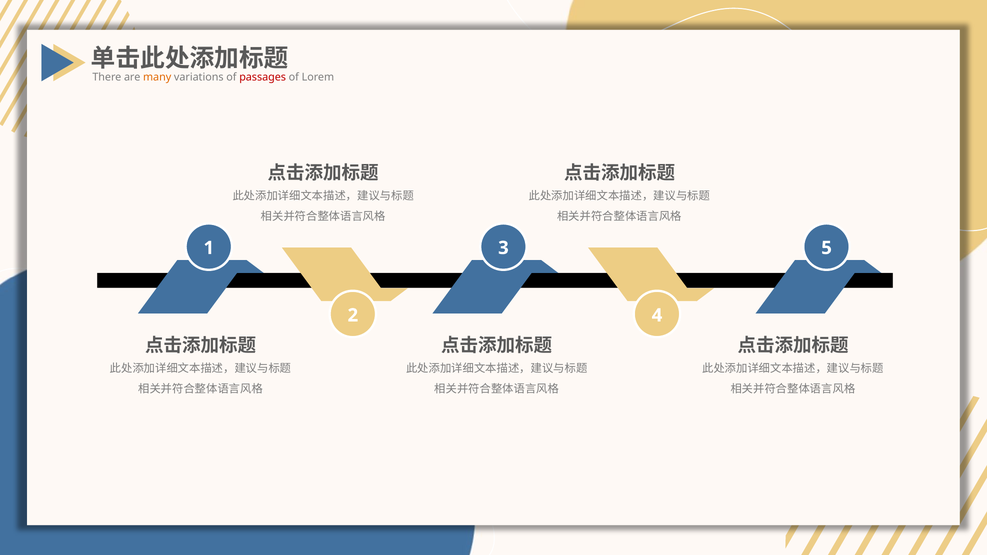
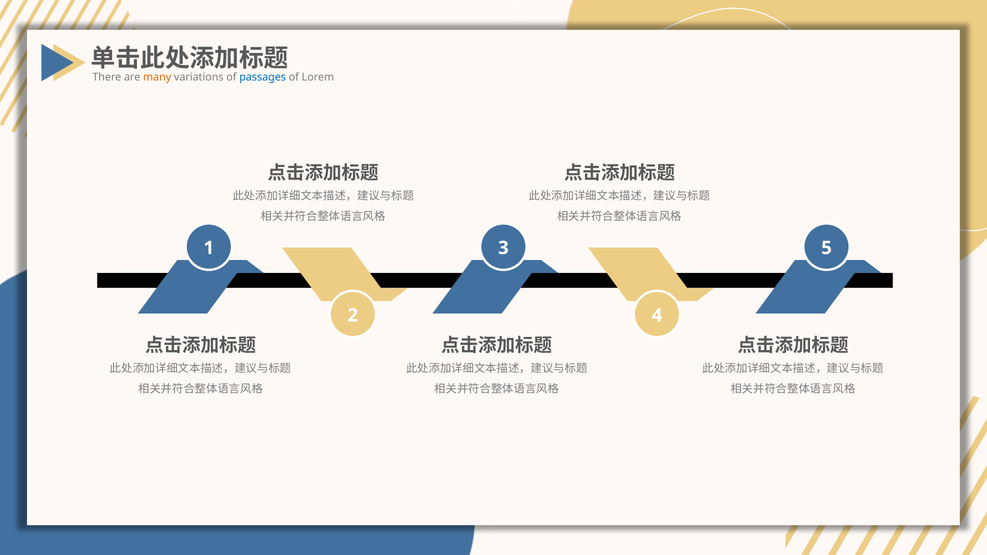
passages colour: red -> blue (263, 77)
